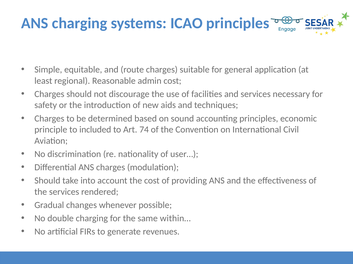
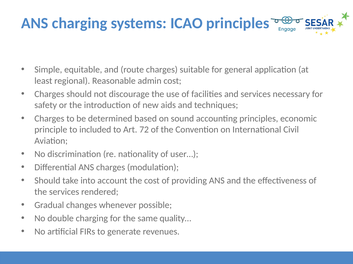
74: 74 -> 72 (144, 130)
within…: within… -> quality… (175, 219)
